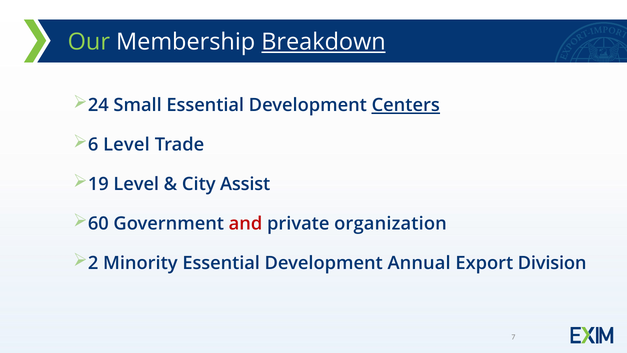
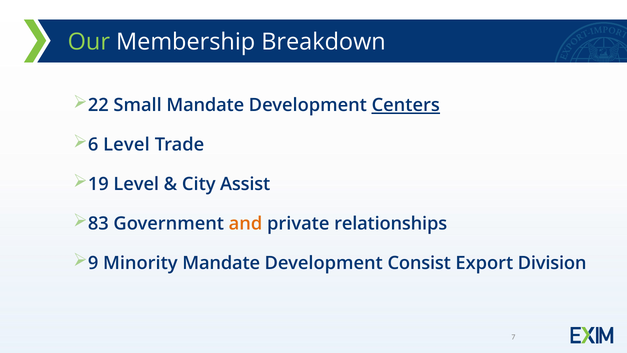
Breakdown underline: present -> none (324, 42)
24: 24 -> 22 (98, 105)
Small Essential: Essential -> Mandate (205, 105)
60: 60 -> 83 (98, 224)
and colour: red -> orange (246, 224)
organization: organization -> relationships (391, 224)
2: 2 -> 9 (93, 263)
Minority Essential: Essential -> Mandate (221, 263)
Annual: Annual -> Consist (419, 263)
